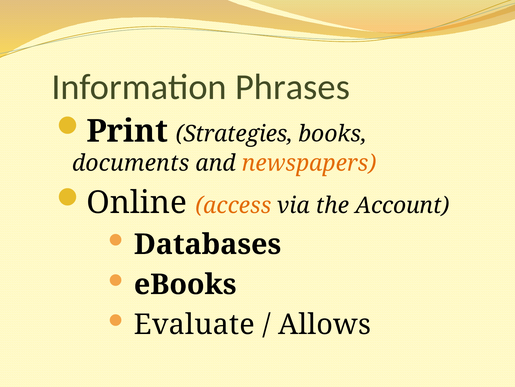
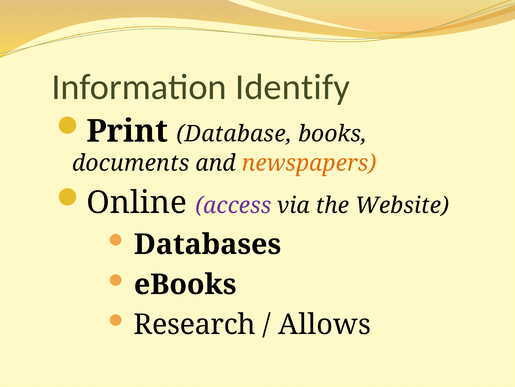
Phrases: Phrases -> Identify (292, 87)
Strategies: Strategies -> Database (234, 134)
access colour: orange -> purple (233, 205)
Account: Account -> Website (402, 205)
Evaluate: Evaluate -> Research (195, 324)
